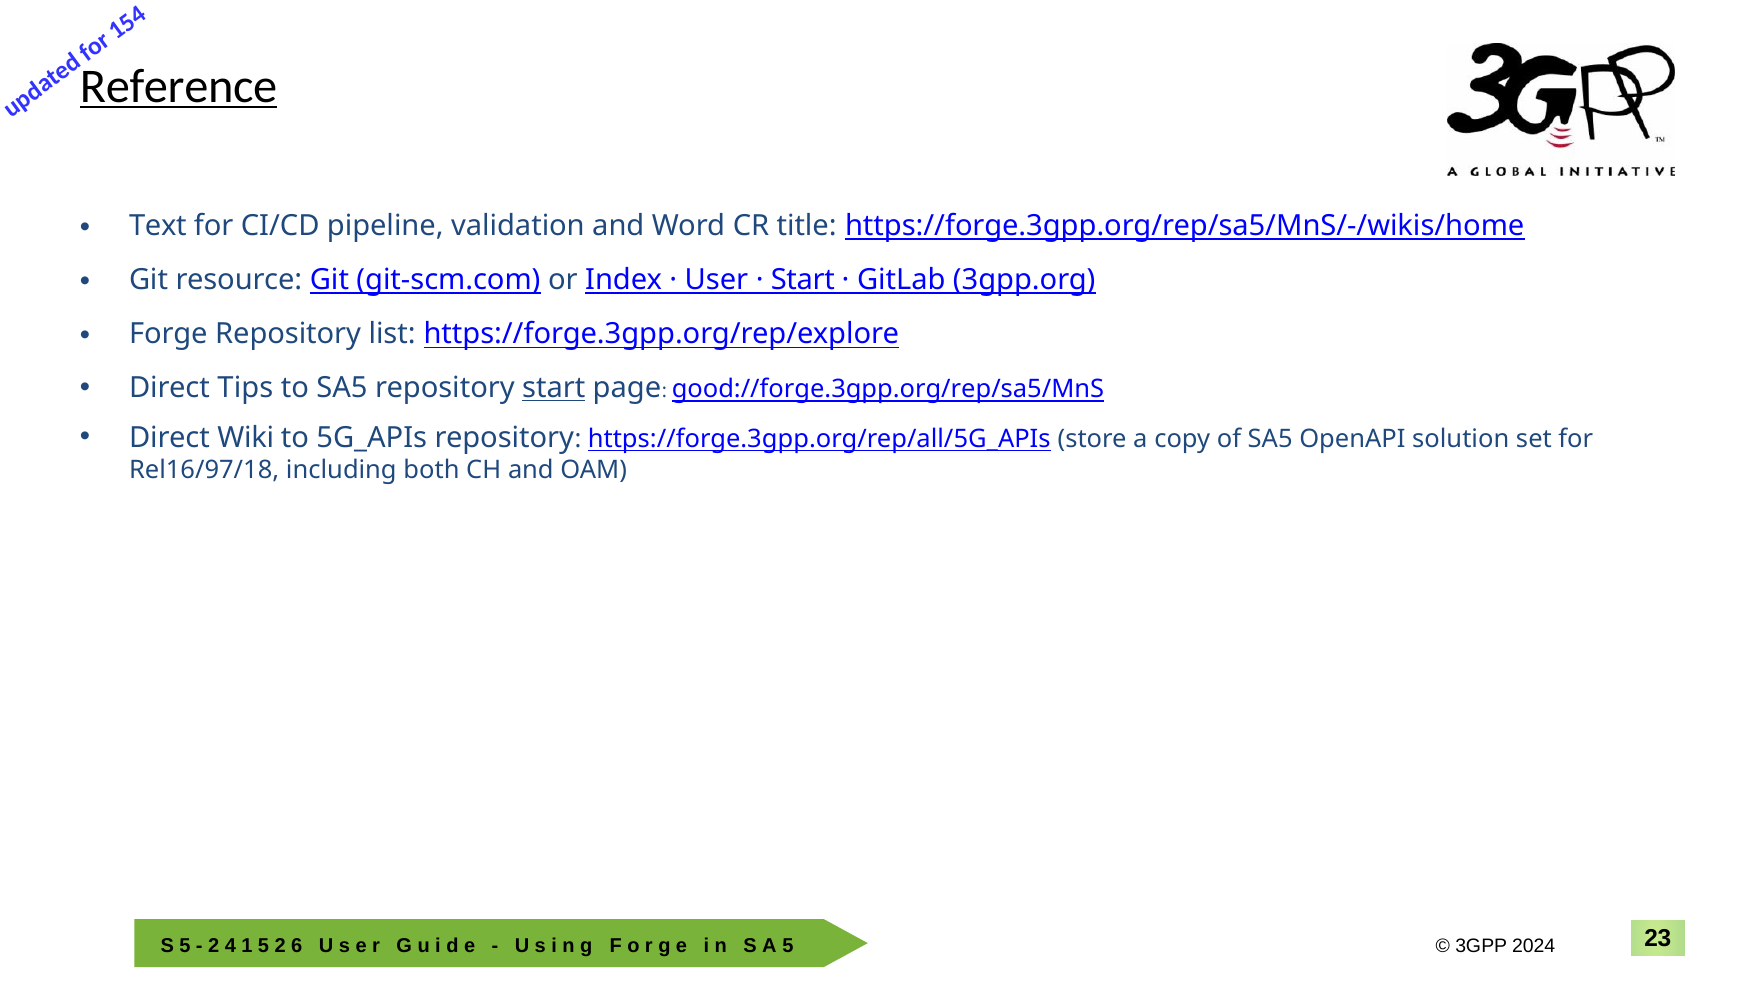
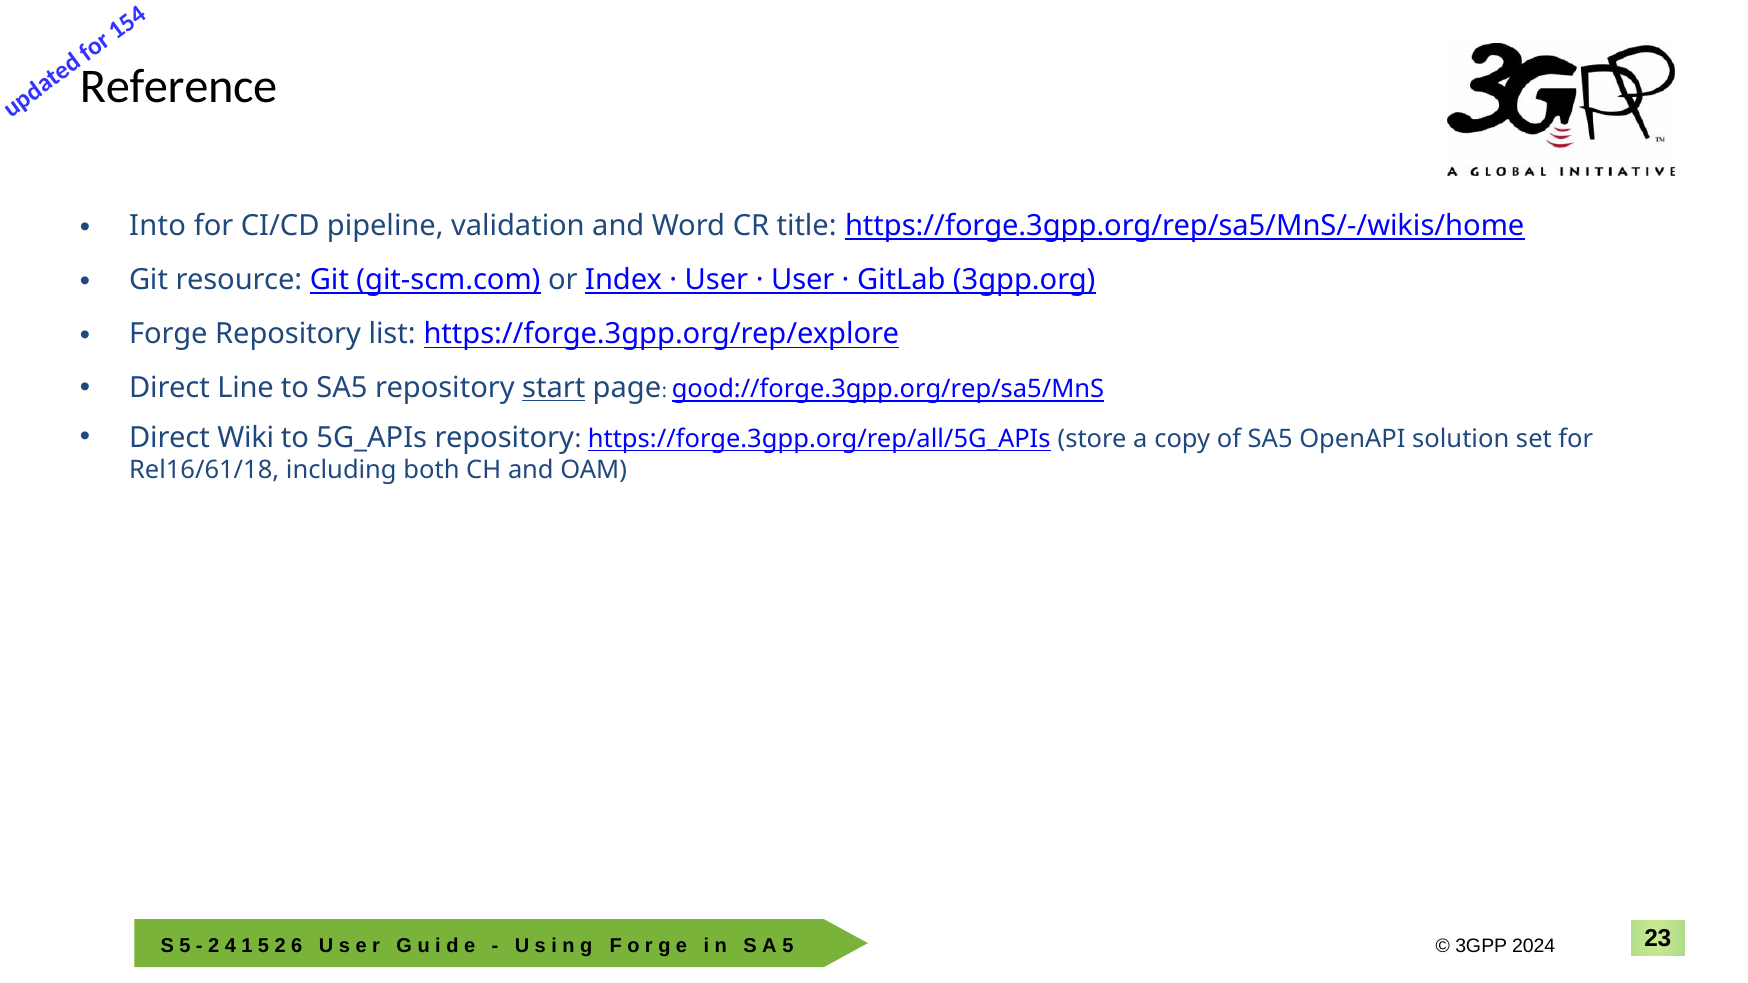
Reference underline: present -> none (179, 86)
Text: Text -> Into (158, 226)
Start: Start -> User (803, 280)
Tips: Tips -> Line (246, 388)
Rel16/97/18: Rel16/97/18 -> Rel16/61/18 (204, 470)
